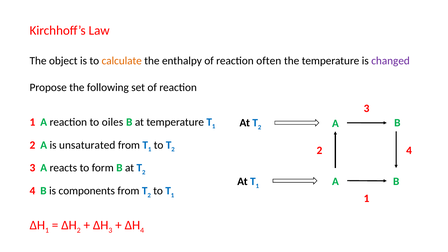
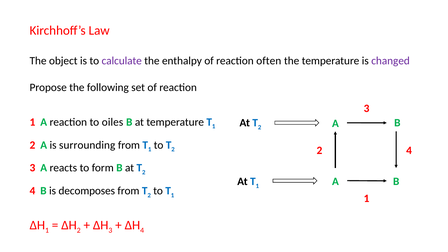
calculate colour: orange -> purple (122, 61)
unsaturated: unsaturated -> surrounding (87, 145)
components: components -> decomposes (87, 191)
